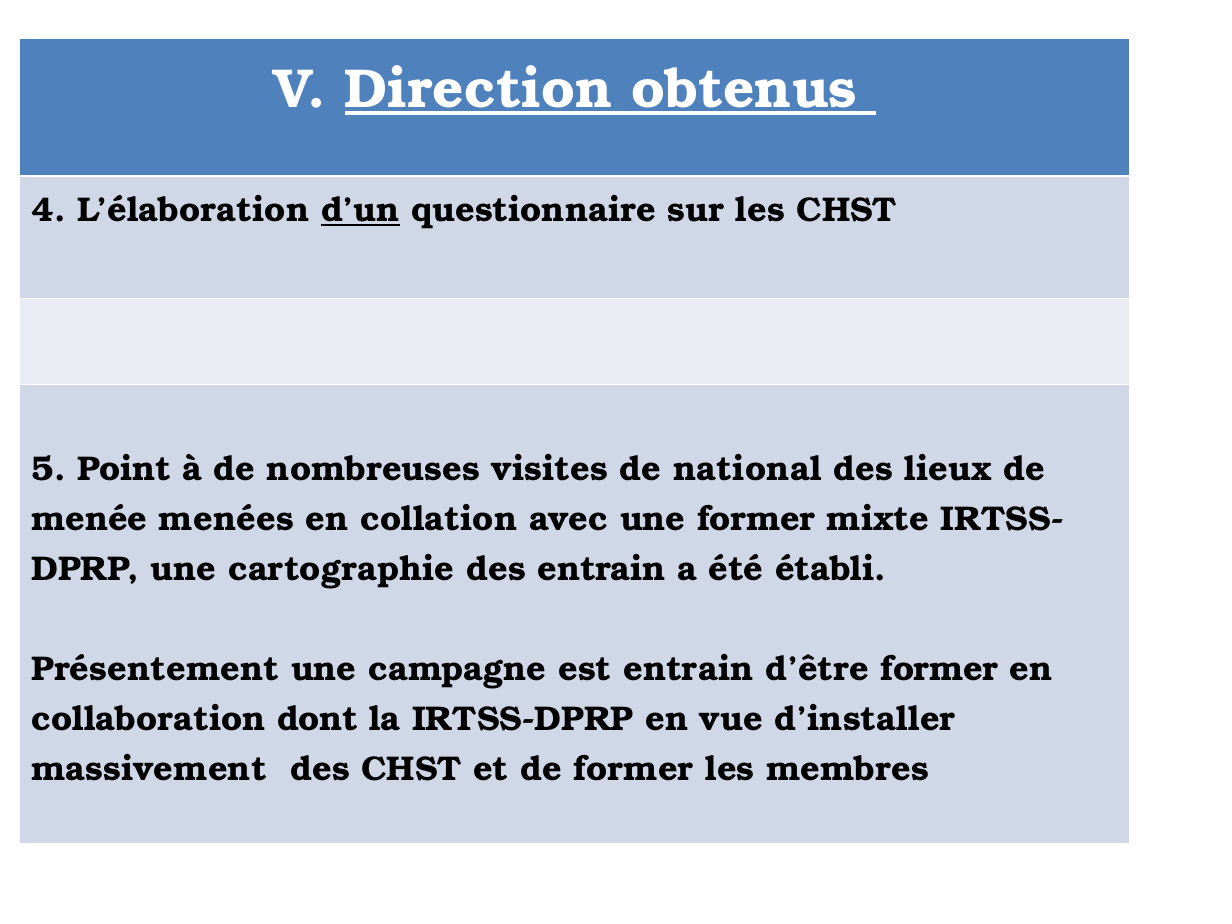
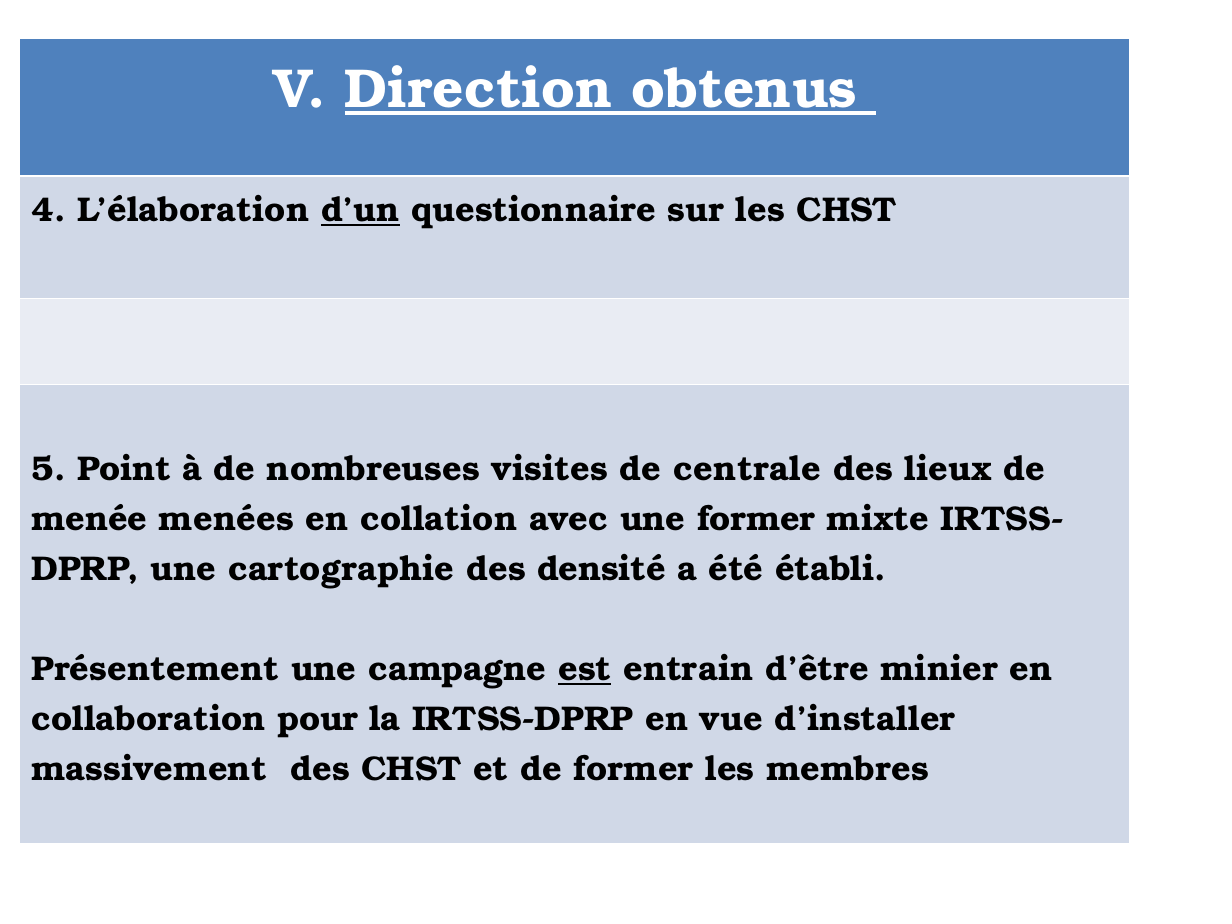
national: national -> centrale (747, 469)
des entrain: entrain -> densité (602, 569)
est underline: none -> present (585, 669)
d’être former: former -> minier (939, 669)
dont: dont -> pour (318, 719)
